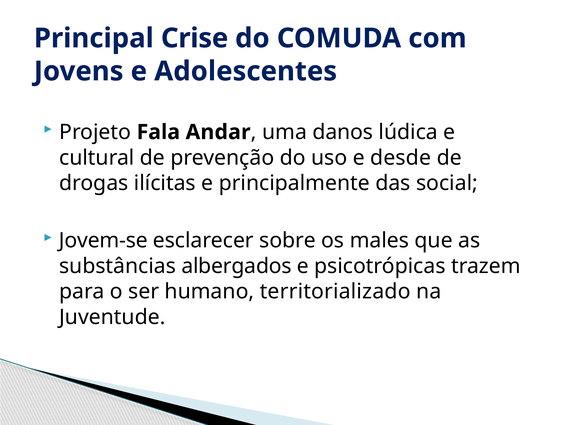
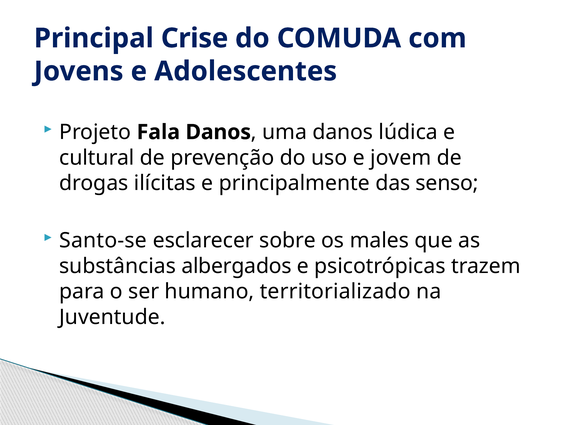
Fala Andar: Andar -> Danos (218, 132)
desde: desde -> jovem (401, 157)
social: social -> senso (447, 183)
Jovem-se: Jovem-se -> Santo-se (103, 240)
